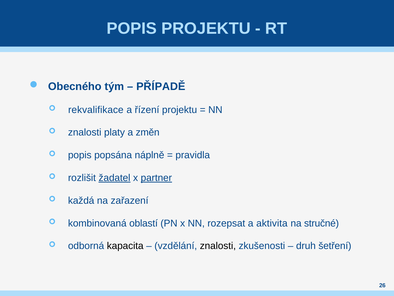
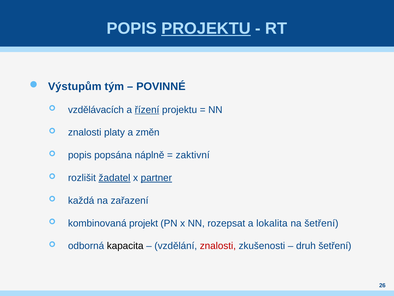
PROJEKTU underline: none -> present (206, 28)
Obecného: Obecného -> Výstupům (75, 86)
PŘÍPADĚ: PŘÍPADĚ -> POVINNÉ (161, 86)
rekvalifikace: rekvalifikace -> vzdělávacích (96, 110)
řízení underline: none -> present (147, 110)
pravidla: pravidla -> zaktivní (193, 155)
oblastí: oblastí -> projekt (144, 223)
aktivita: aktivita -> lokalita (272, 223)
na stručné: stručné -> šetření (321, 223)
znalosti colour: black -> red (218, 246)
